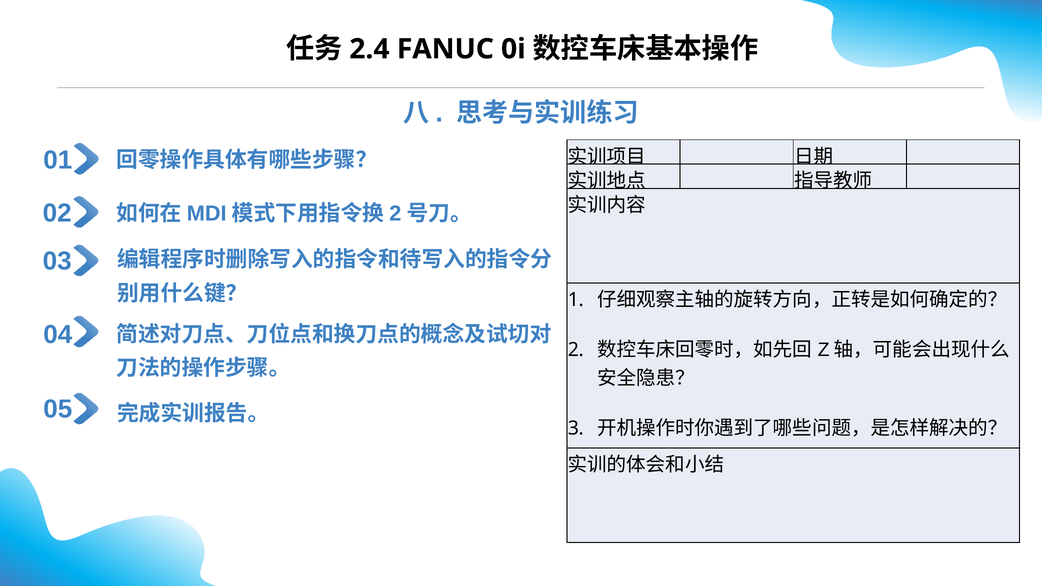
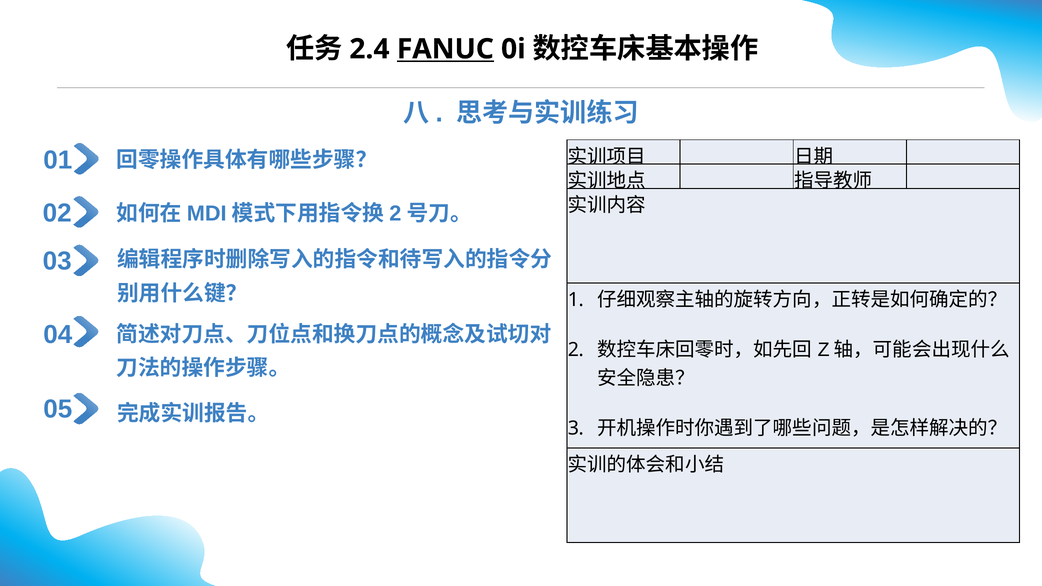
FANUC underline: none -> present (445, 49)
